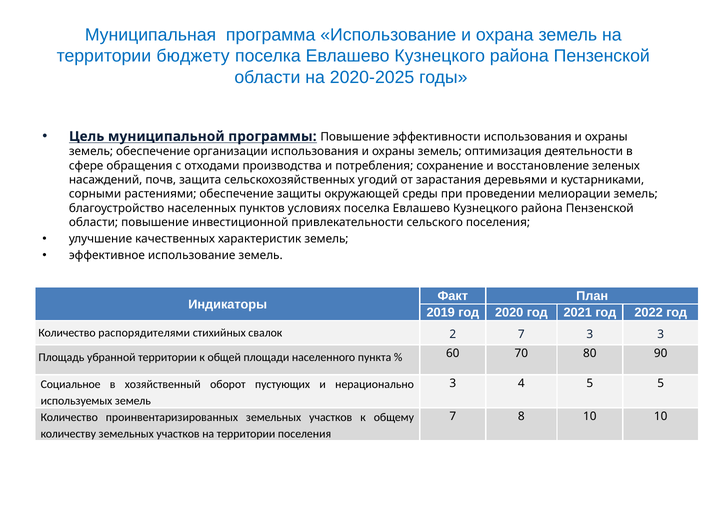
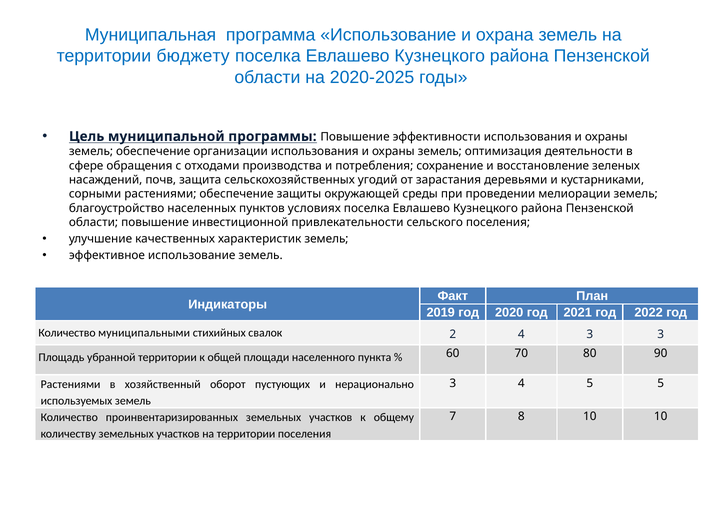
распорядителями: распорядителями -> муниципальными (144, 333)
2 7: 7 -> 4 (521, 335)
Социальное: Социальное -> Растениями (71, 384)
